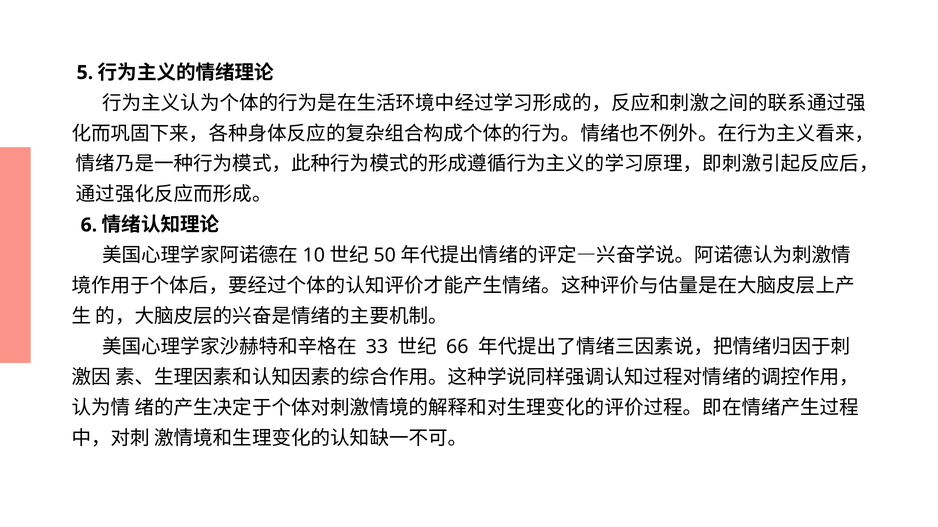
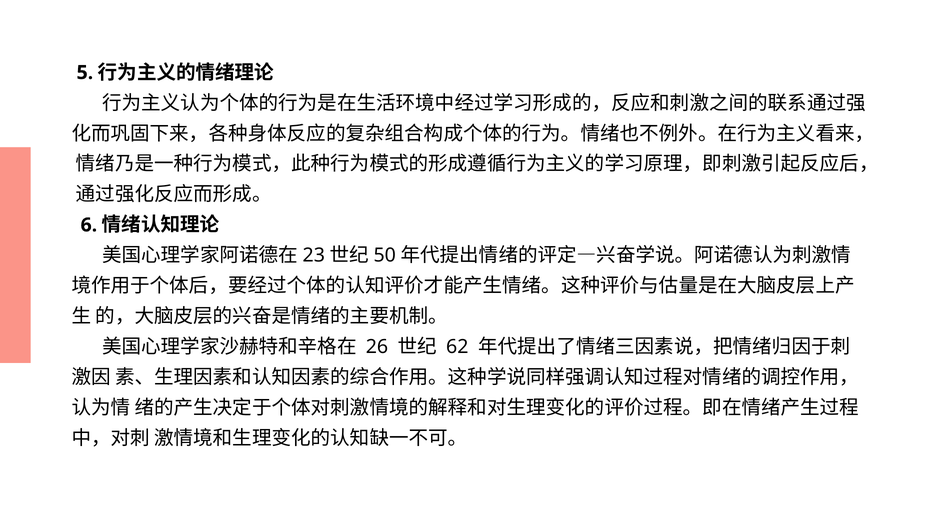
10: 10 -> 23 (314, 256)
33: 33 -> 26 (377, 347)
66: 66 -> 62 (457, 347)
